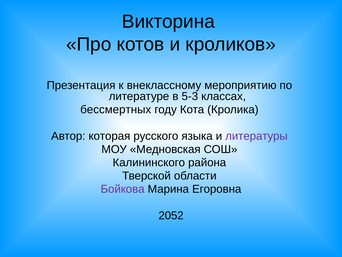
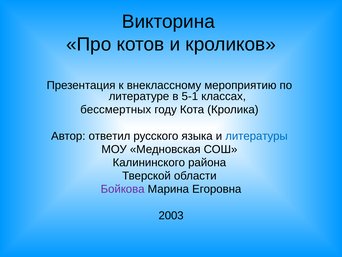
5-3: 5-3 -> 5-1 (190, 96)
которая: которая -> ответил (109, 136)
литературы colour: purple -> blue (256, 136)
2052: 2052 -> 2003 (171, 215)
